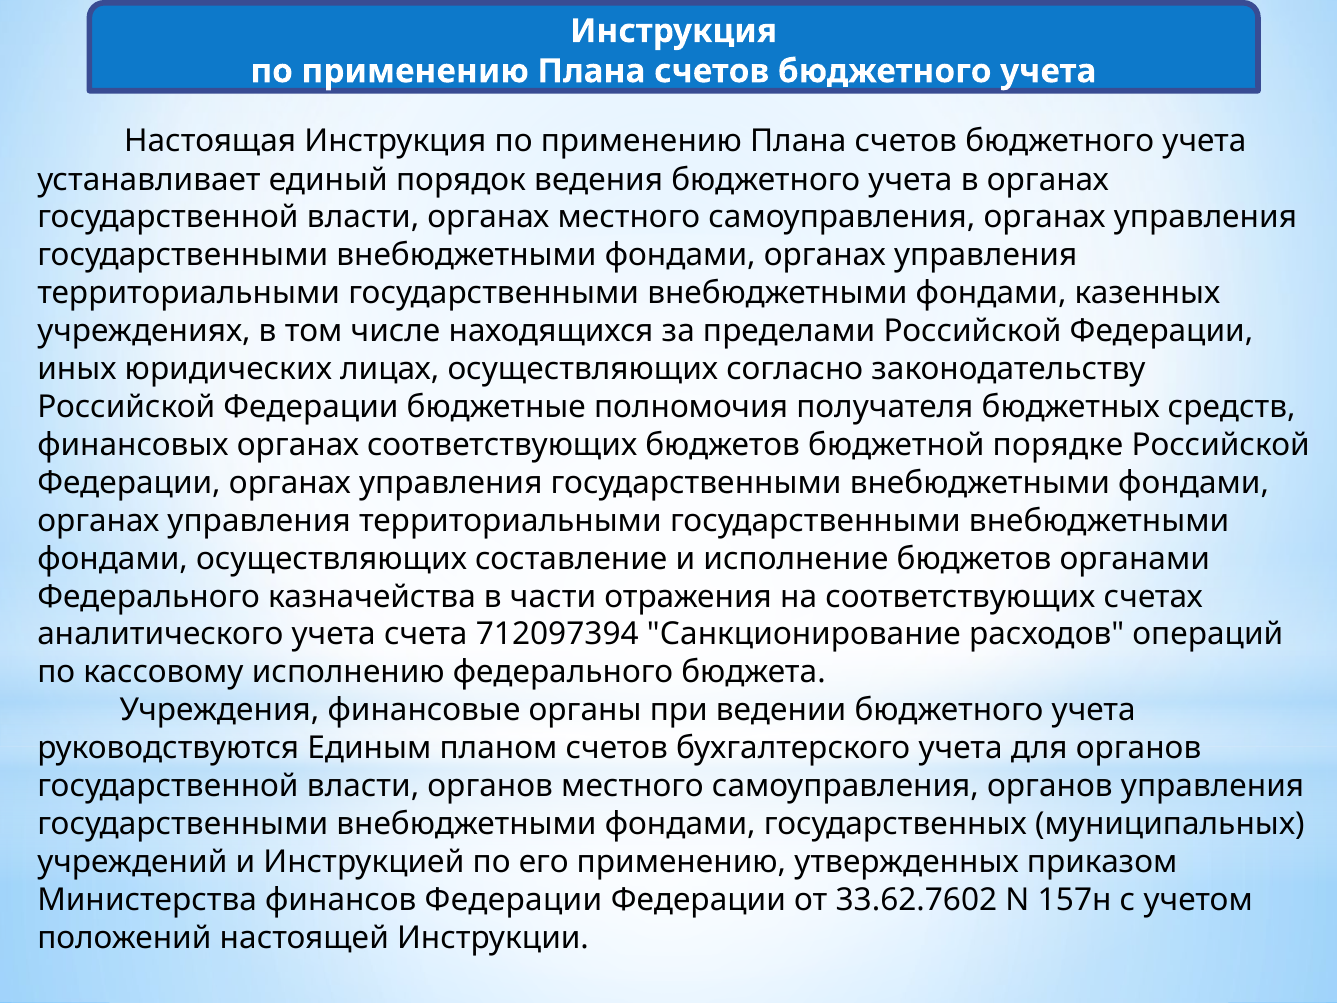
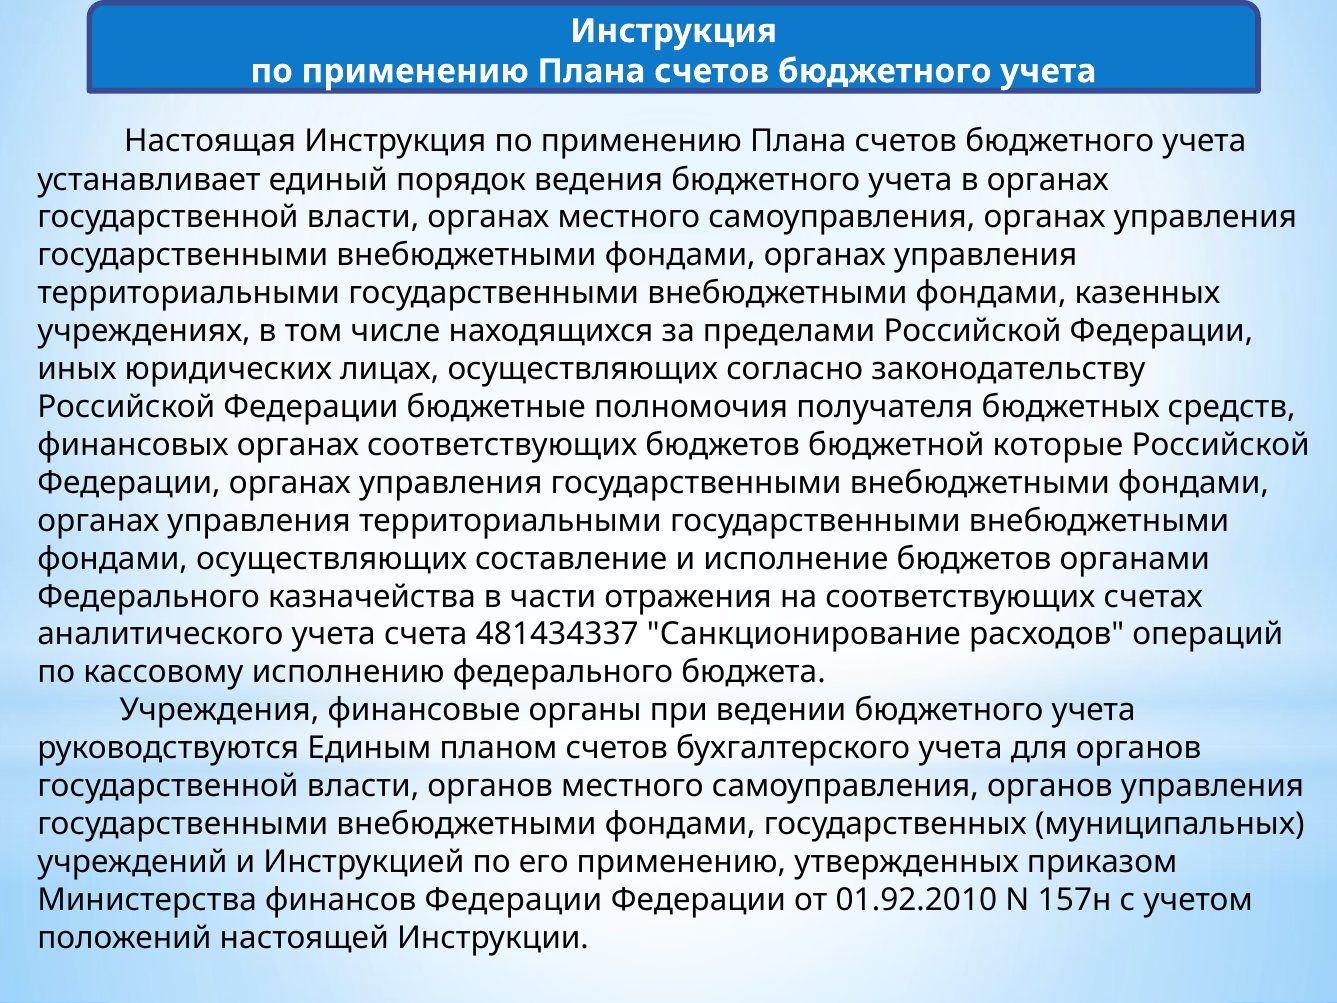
порядке: порядке -> которые (1058, 445)
712097394: 712097394 -> 481434337 (557, 634)
33.62.7602: 33.62.7602 -> 01.92.2010 (916, 900)
